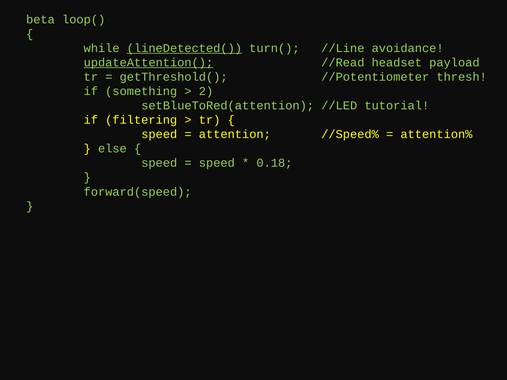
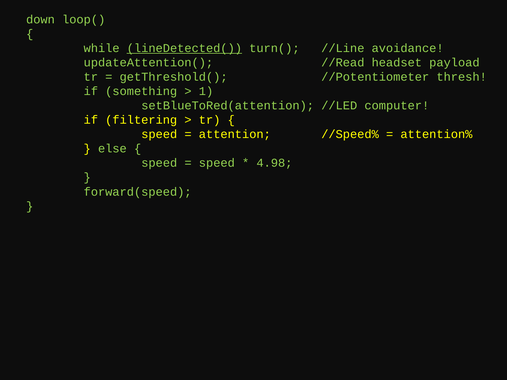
beta: beta -> down (40, 19)
updateAttention( underline: present -> none (148, 63)
2: 2 -> 1 (206, 91)
tutorial: tutorial -> computer (397, 106)
0.18: 0.18 -> 4.98 (274, 163)
